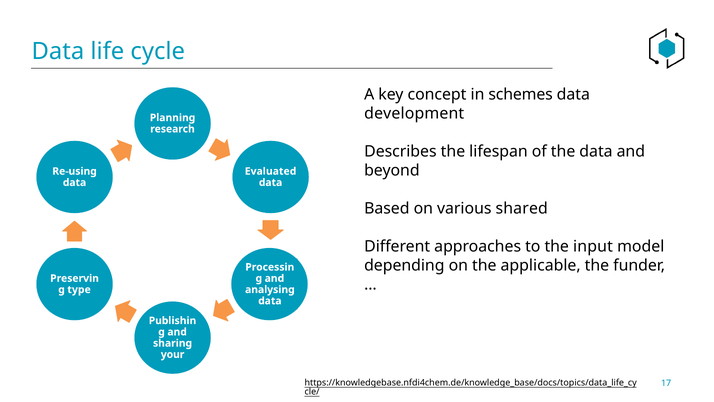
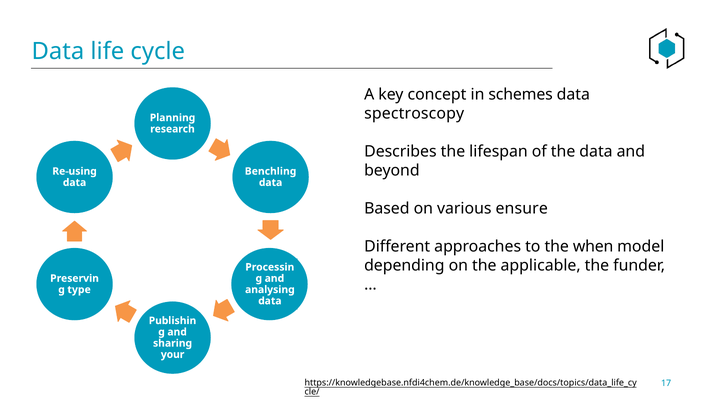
development: development -> spectroscopy (414, 113)
Evaluated: Evaluated -> Benchling (271, 171)
shared: shared -> ensure (522, 208)
input: input -> when (593, 246)
